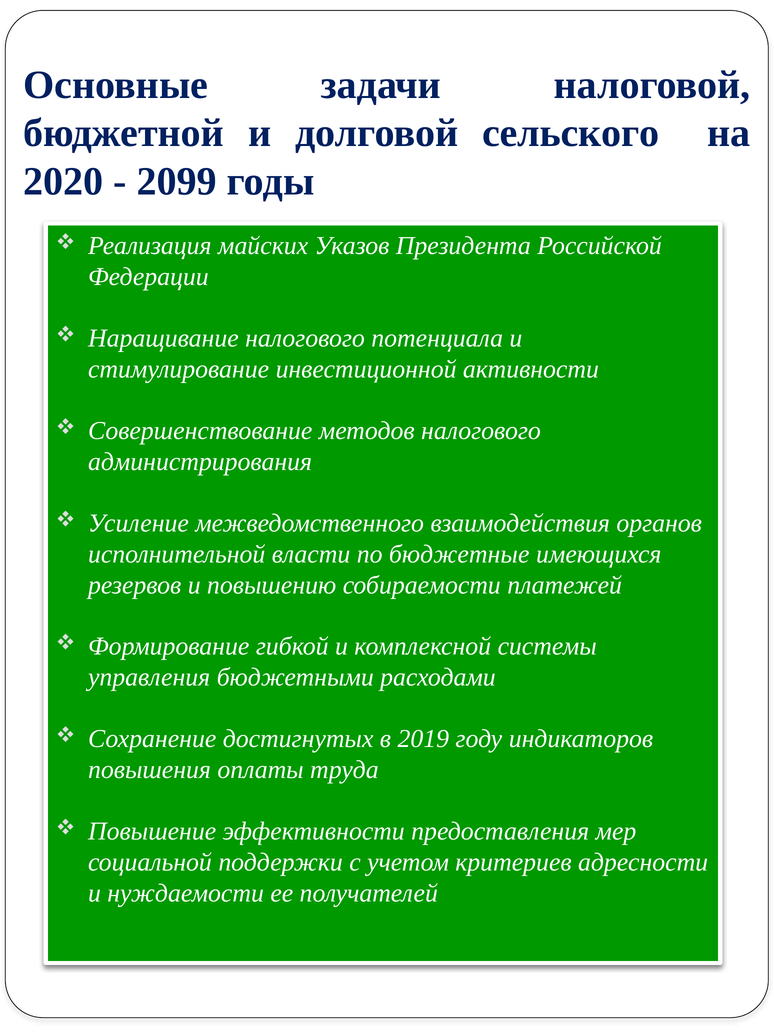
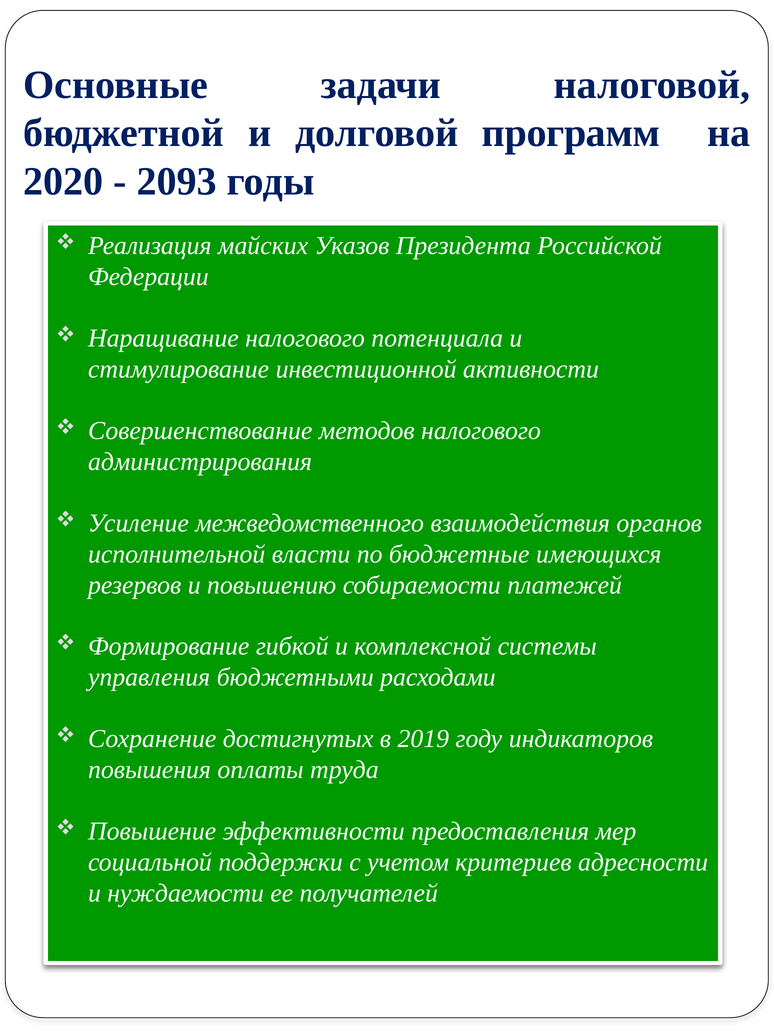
сельского: сельского -> программ (571, 133)
2099: 2099 -> 2093 (177, 181)
